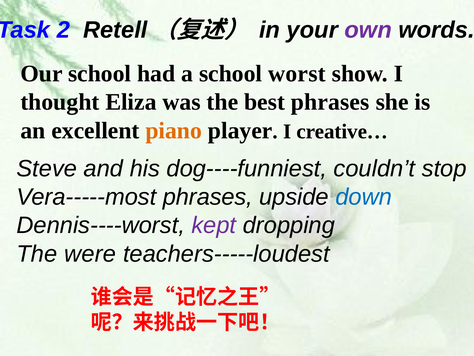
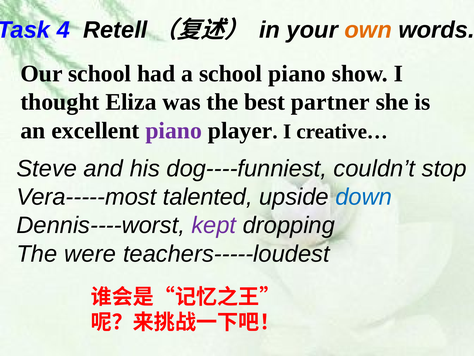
2: 2 -> 4 (63, 30)
own colour: purple -> orange (368, 30)
school worst: worst -> piano (297, 73)
best phrases: phrases -> partner (330, 102)
piano colour: orange -> purple (174, 130)
Vera-----most phrases: phrases -> talented (208, 197)
